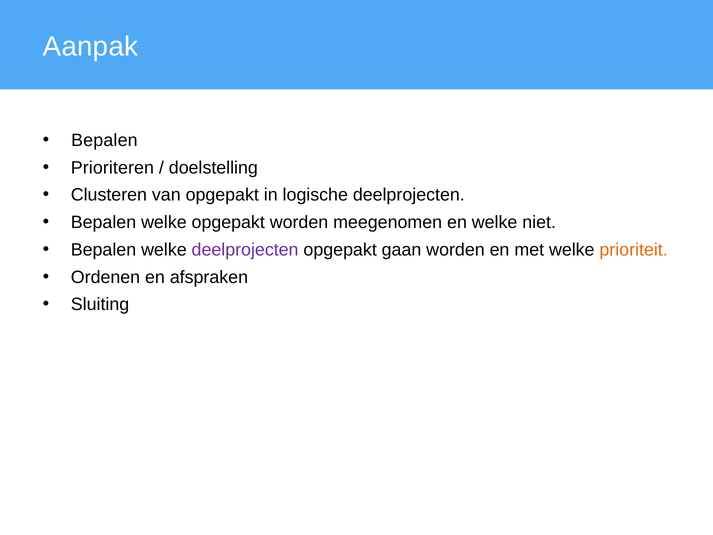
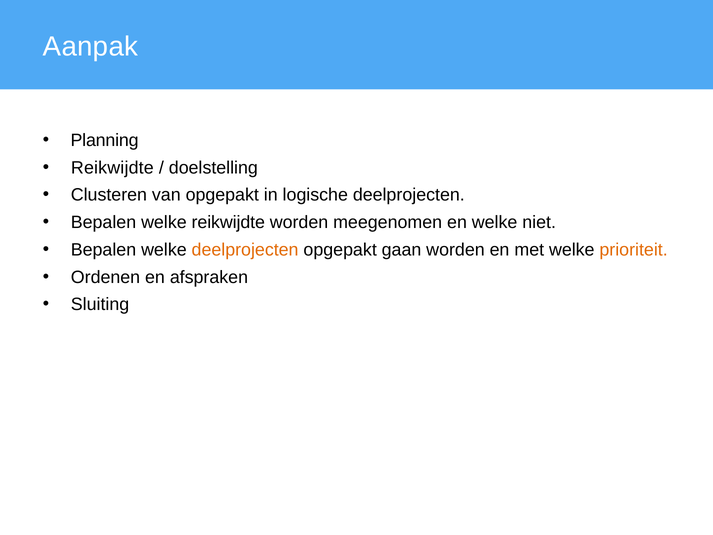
Bepalen: Bepalen -> Planning (105, 140)
Prioriteren: Prioriteren -> Reikwijdte (112, 168)
welke opgepakt: opgepakt -> reikwijdte (228, 222)
deelprojecten colour: purple -> orange (245, 250)
